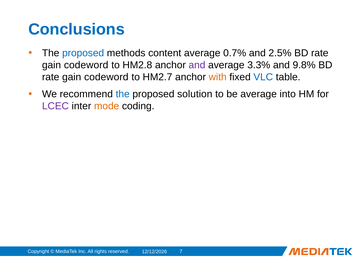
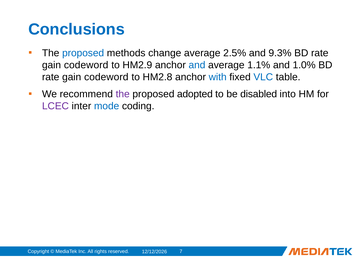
content: content -> change (165, 53)
0.7%: 0.7% -> 2.5% (235, 53)
2.5%: 2.5% -> 9.3% (280, 53)
HM2.8: HM2.8 -> HM2.9 (137, 65)
and colour: purple -> blue (197, 65)
3.3%: 3.3% -> 1.1% (259, 65)
9.8%: 9.8% -> 1.0% (304, 65)
HM2.7: HM2.7 -> HM2.8 (158, 77)
with colour: orange -> blue (218, 77)
the colour: blue -> purple (123, 94)
solution: solution -> adopted (195, 94)
be average: average -> disabled (259, 94)
mode colour: orange -> blue (107, 106)
